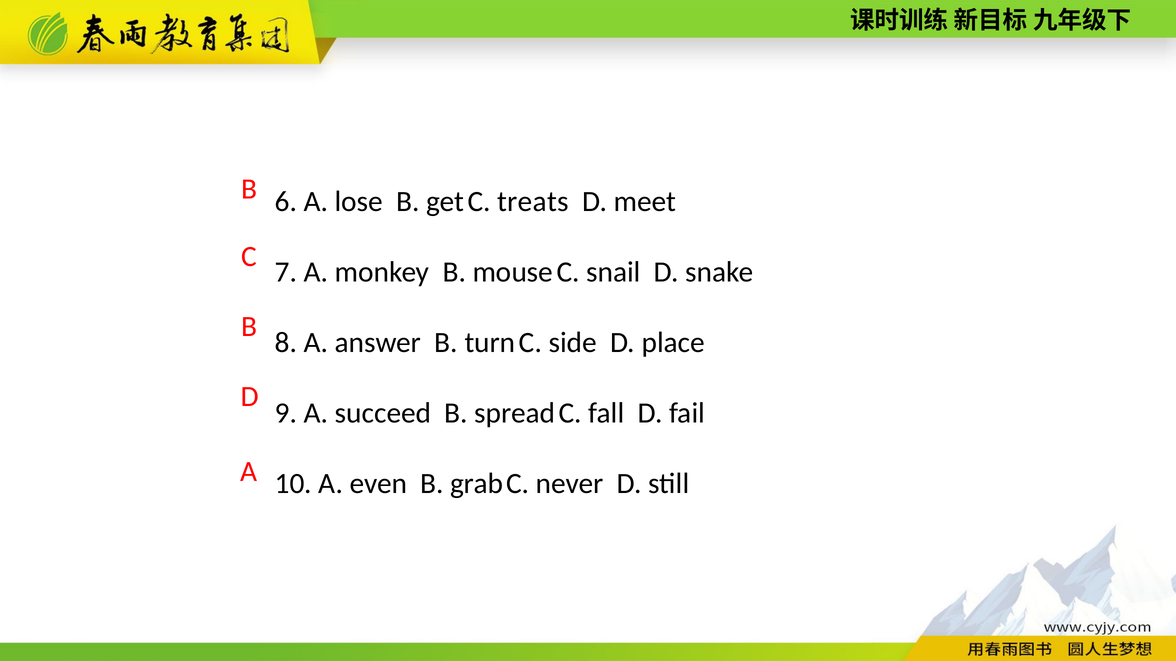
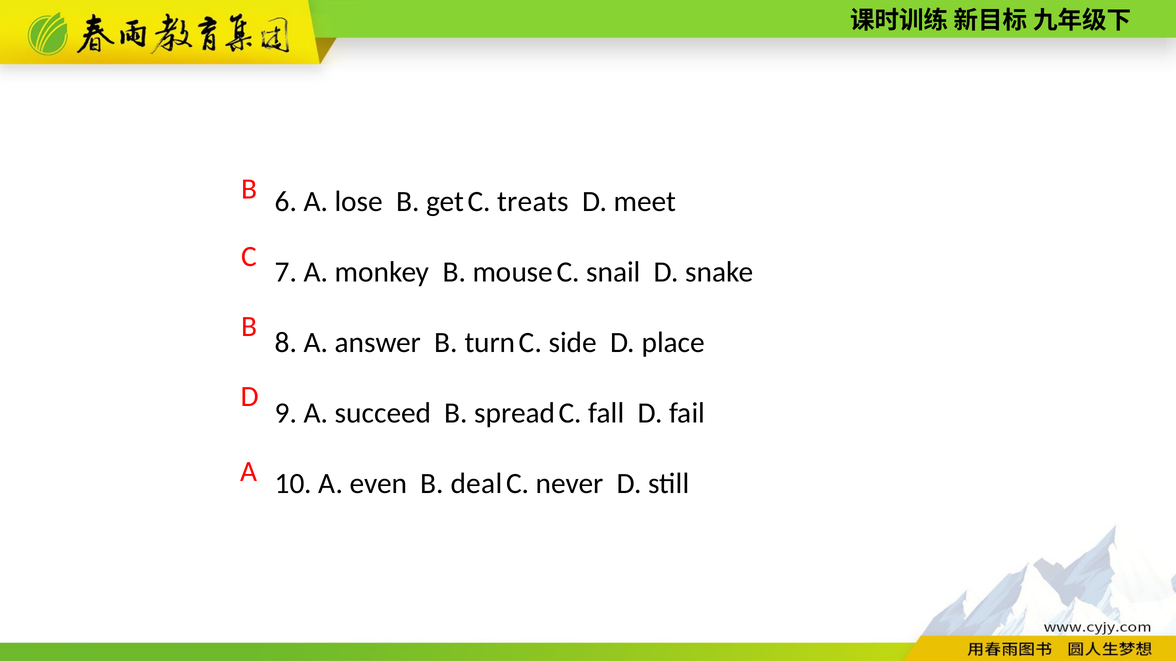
grab: grab -> deal (476, 484)
